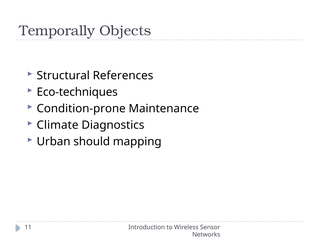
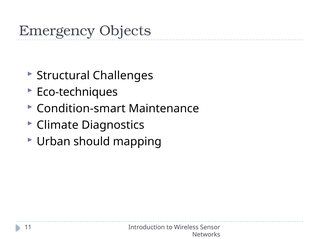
Temporally: Temporally -> Emergency (57, 31)
References: References -> Challenges (123, 76)
Condition-prone: Condition-prone -> Condition-smart (81, 109)
